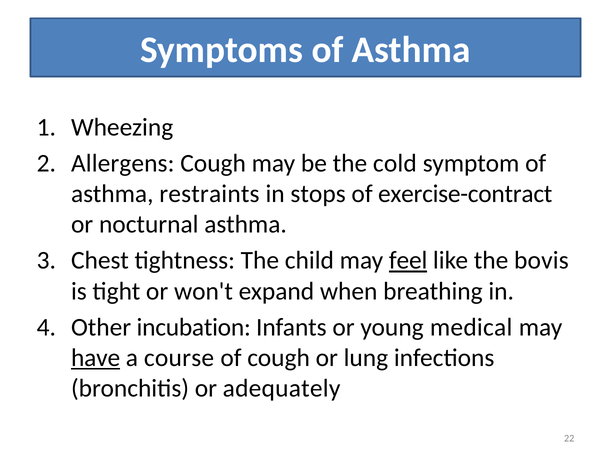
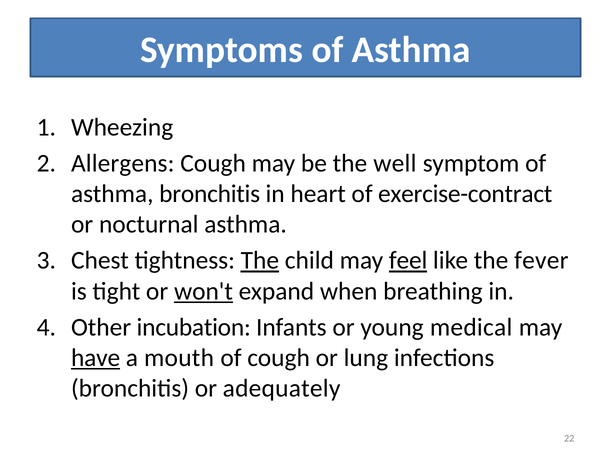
cold: cold -> well (395, 163)
asthma restraints: restraints -> bronchitis (210, 194)
stops: stops -> heart (318, 194)
The underline: none -> present (260, 260)
bovis: bovis -> fever (541, 260)
won't underline: none -> present (203, 291)
course: course -> mouth (179, 357)
